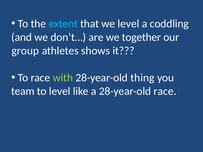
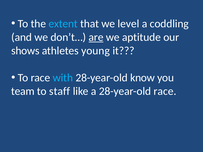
are underline: none -> present (96, 37)
together: together -> aptitude (141, 37)
group: group -> shows (25, 51)
shows: shows -> young (96, 51)
with colour: light green -> light blue (63, 78)
thing: thing -> know (143, 78)
to level: level -> staff (60, 91)
